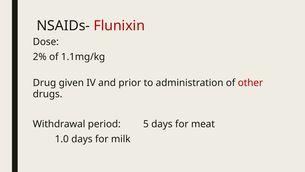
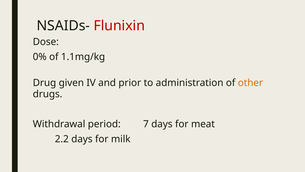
2%: 2% -> 0% (40, 57)
other colour: red -> orange (250, 83)
5: 5 -> 7 (146, 124)
1.0: 1.0 -> 2.2 (62, 139)
